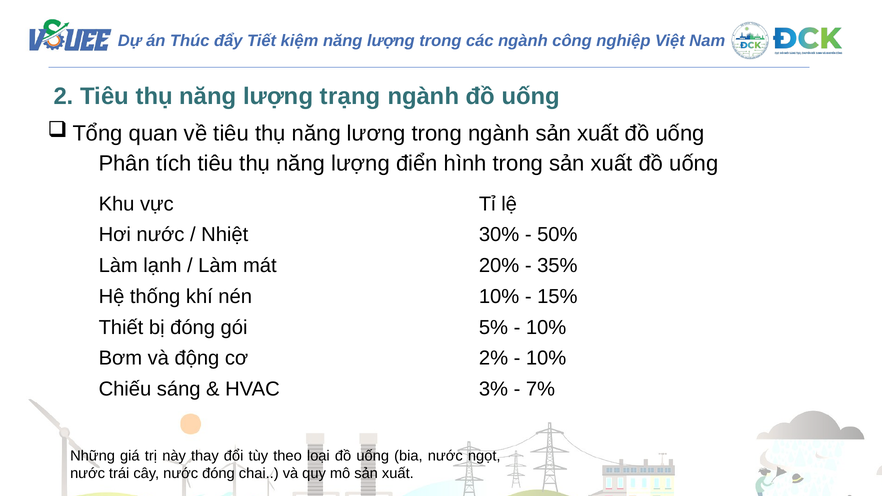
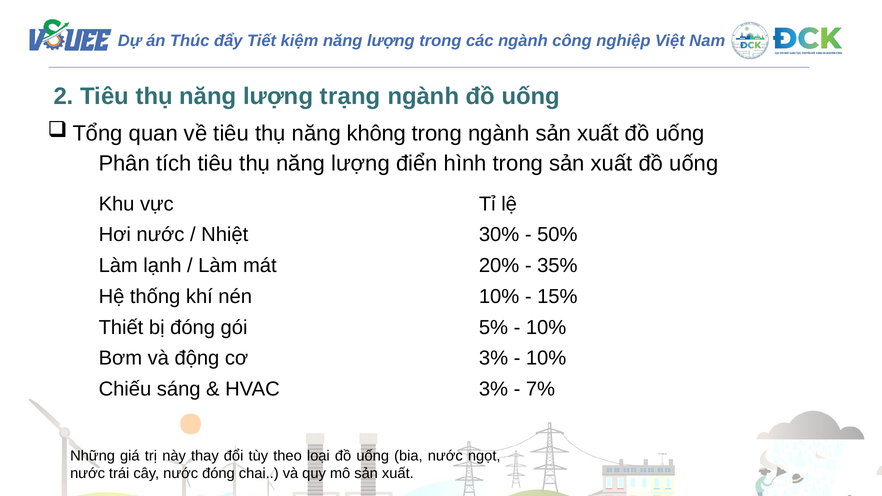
lương: lương -> không (376, 134)
cơ 2%: 2% -> 3% (494, 358)
